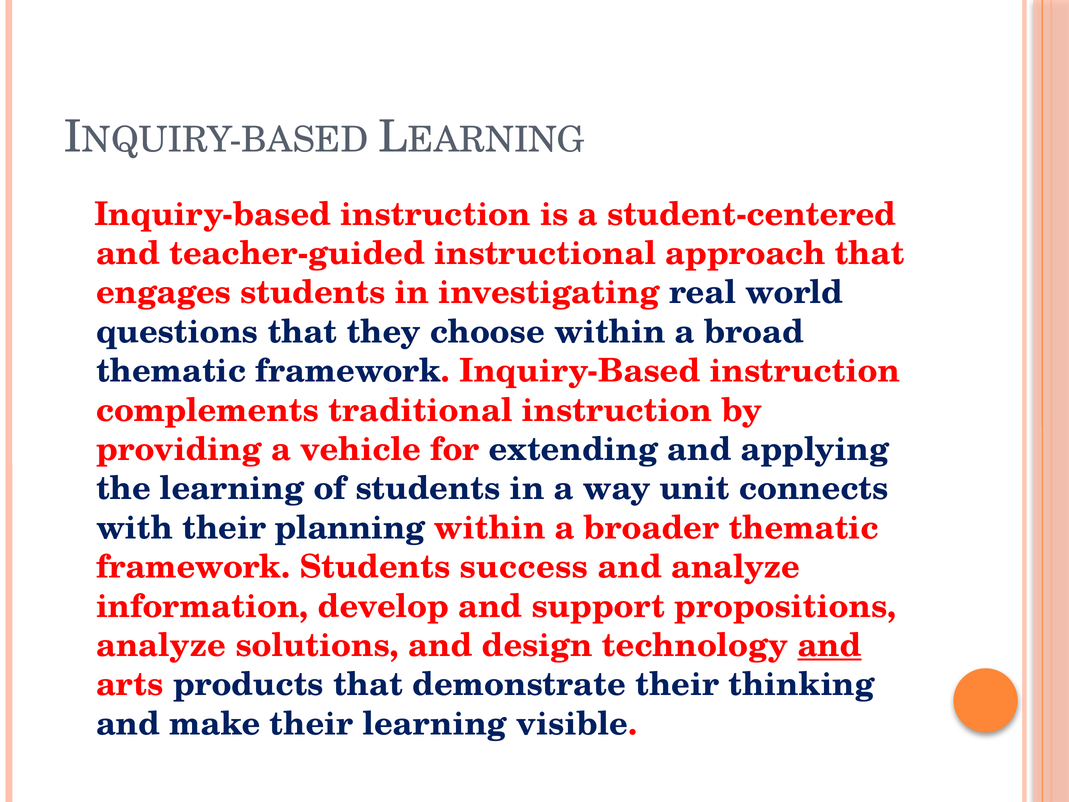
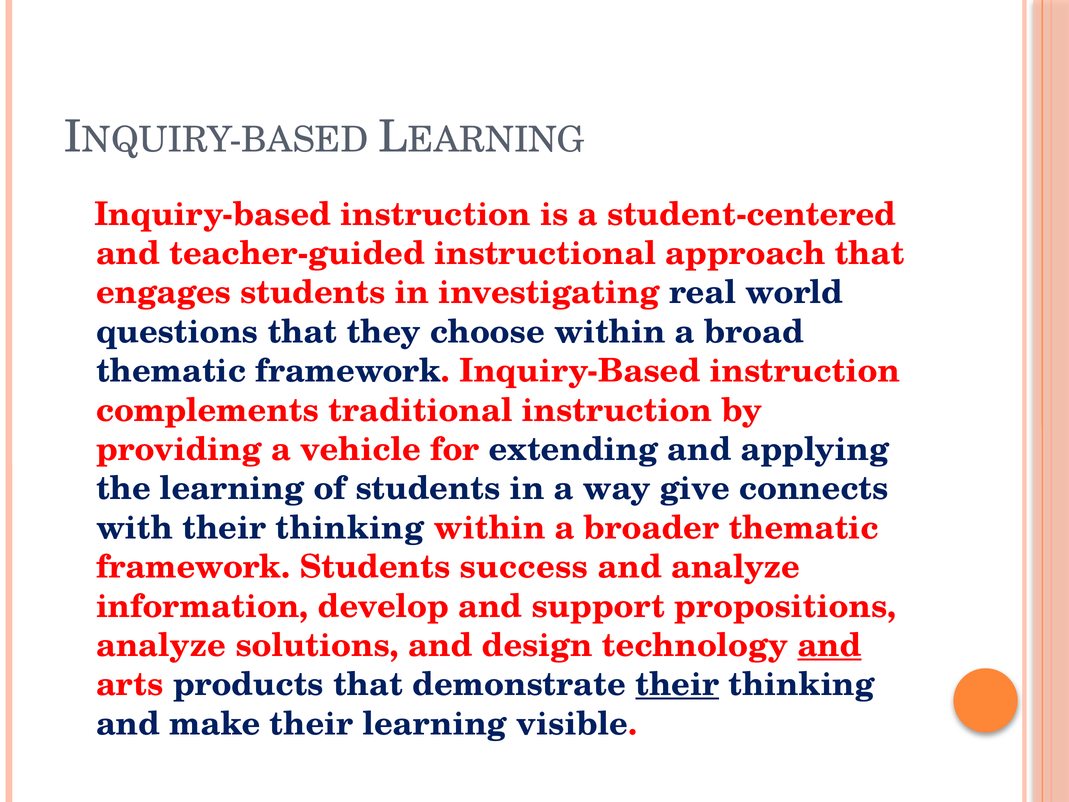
unit: unit -> give (695, 488)
with their planning: planning -> thinking (350, 528)
their underline: none -> present (677, 684)
